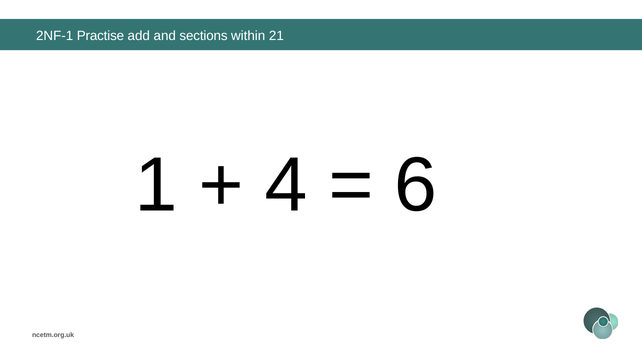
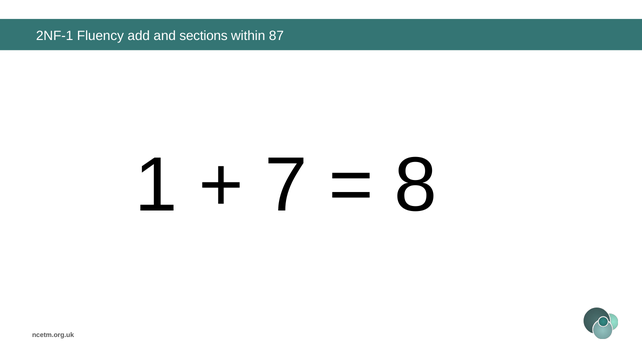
Practise: Practise -> Fluency (100, 36)
21: 21 -> 87 (276, 36)
4: 4 -> 7 (286, 185)
6: 6 -> 8 (416, 185)
